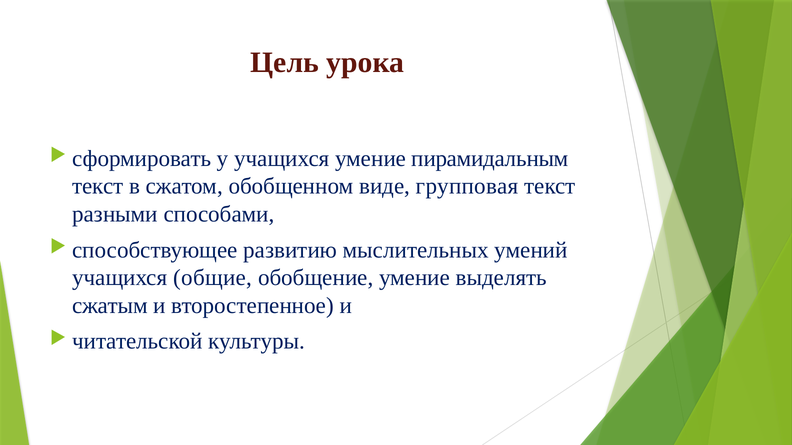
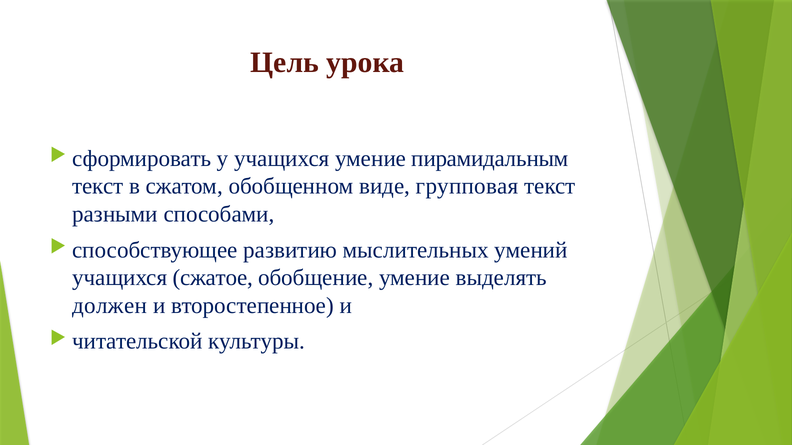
общие: общие -> сжатое (213, 278)
сжатым: сжатым -> должен (110, 306)
